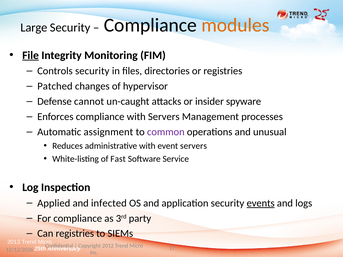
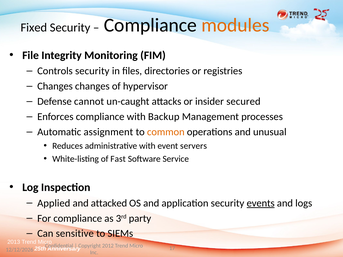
Large: Large -> Fixed (34, 27)
File underline: present -> none (31, 55)
Patched: Patched -> Changes (55, 86)
spyware: spyware -> secured (243, 102)
with Servers: Servers -> Backup (164, 117)
common colour: purple -> orange (166, 132)
infected: infected -> attacked (109, 203)
Can registries: registries -> sensitive (75, 234)
